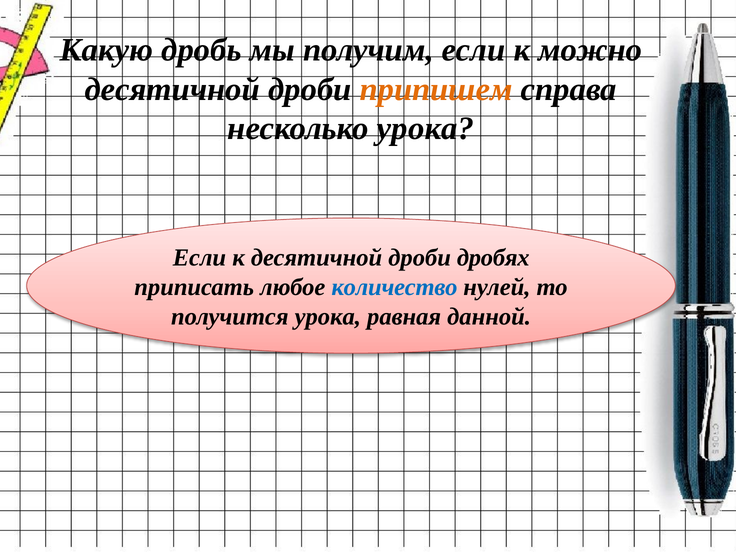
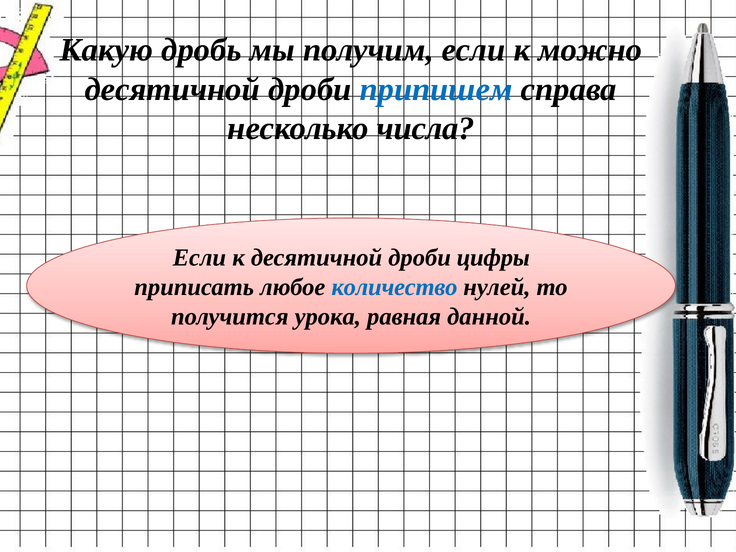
припишем colour: orange -> blue (436, 89)
несколько урока: урока -> числа (426, 129)
дробях: дробях -> цифры (493, 258)
